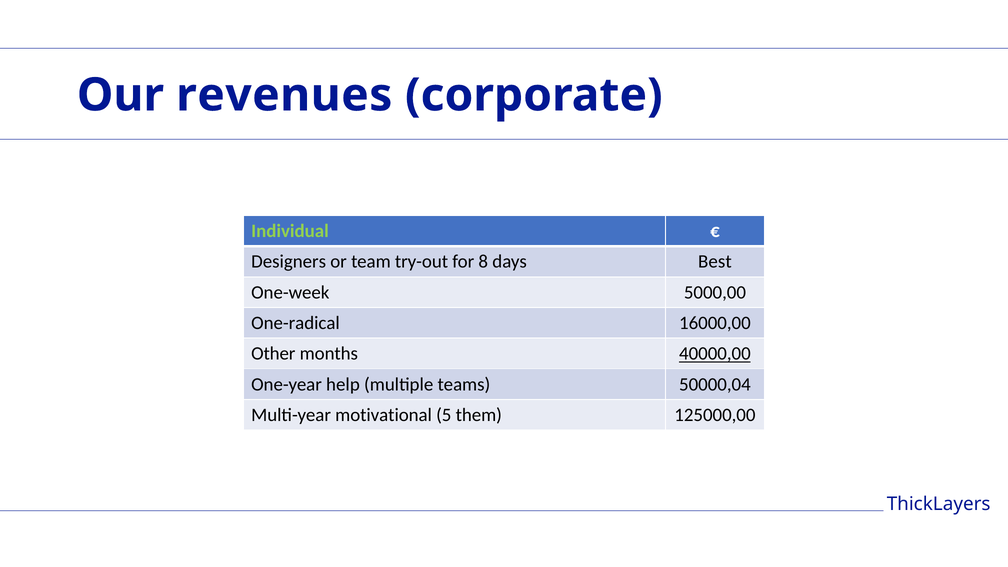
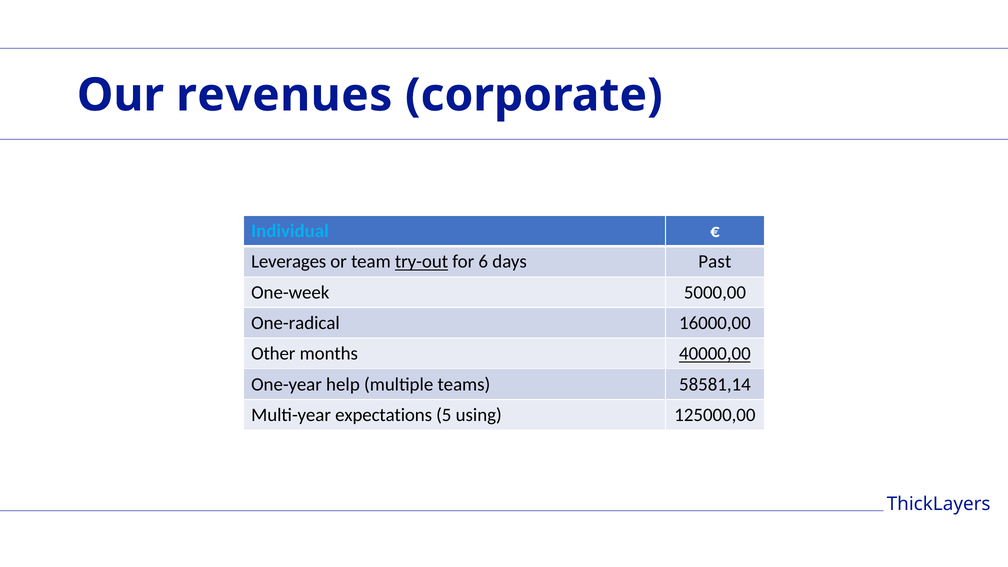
Individual colour: light green -> light blue (290, 231)
Designers: Designers -> Leverages (289, 262)
try-out underline: none -> present (422, 262)
8: 8 -> 6 (483, 262)
Best: Best -> Past (715, 262)
50000,04: 50000,04 -> 58581,14 (715, 384)
motivational: motivational -> expectations (384, 415)
them: them -> using (479, 415)
